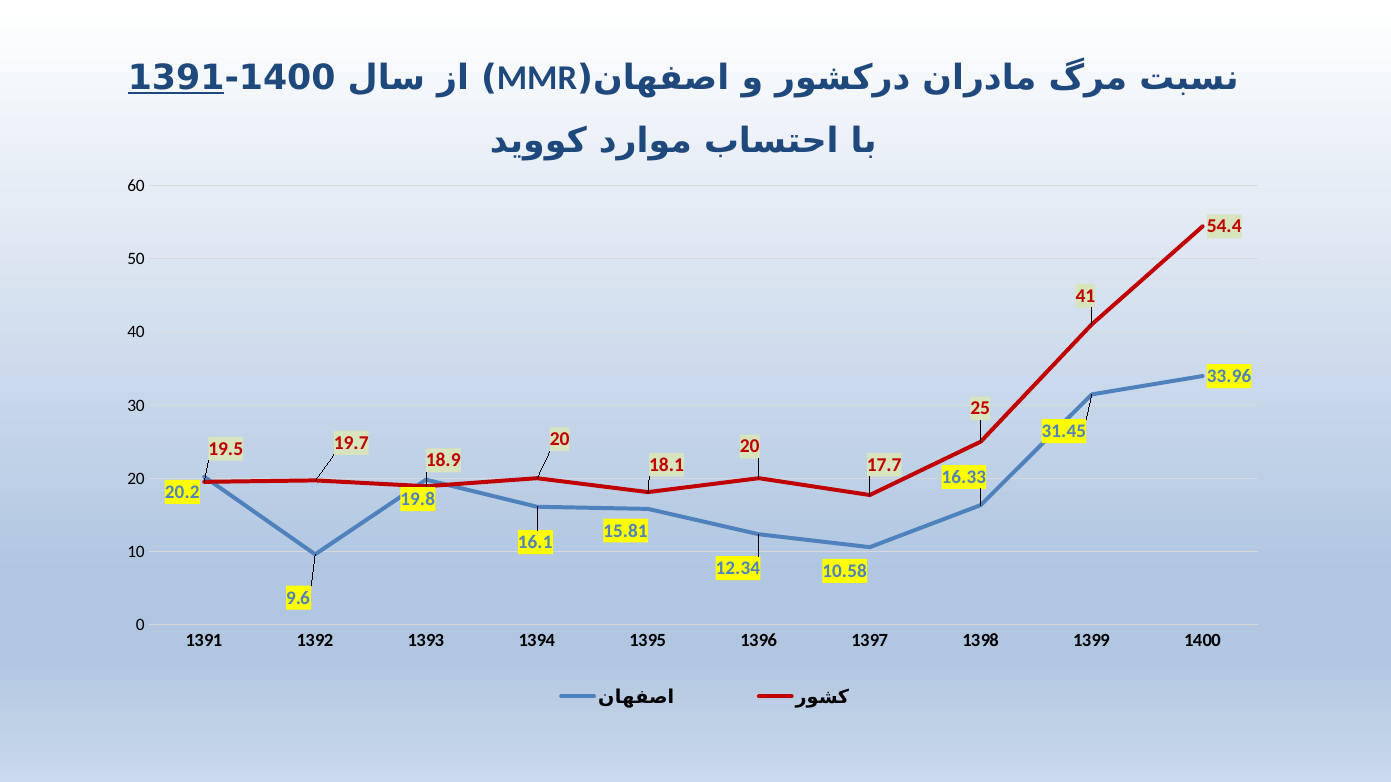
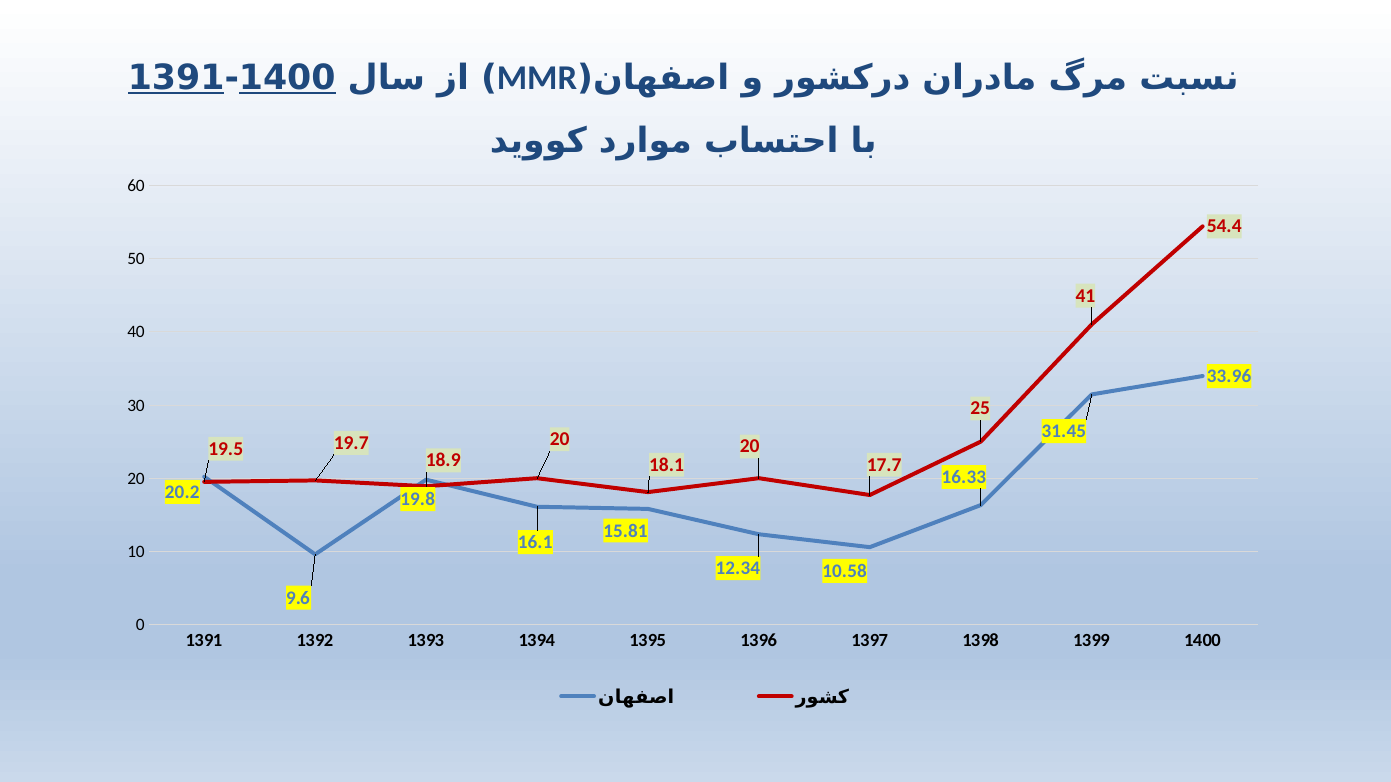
1400 underline: none -> present (287, 78)
